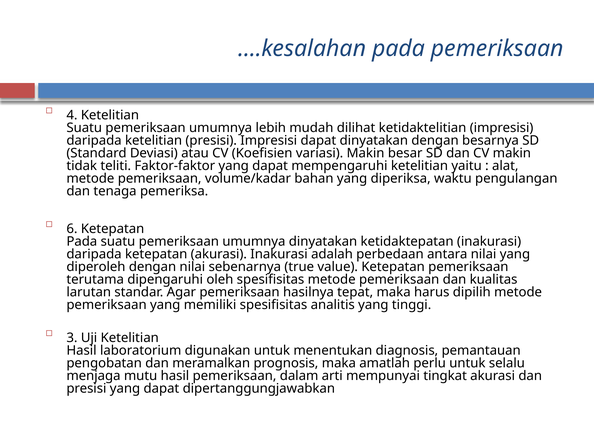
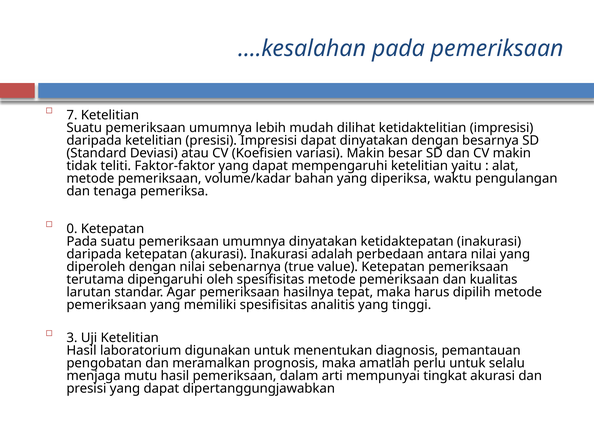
4: 4 -> 7 (72, 115)
6: 6 -> 0 (72, 229)
